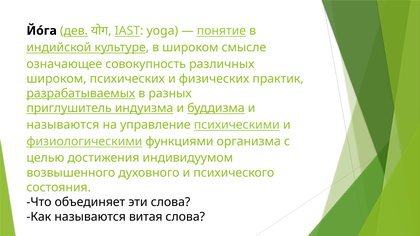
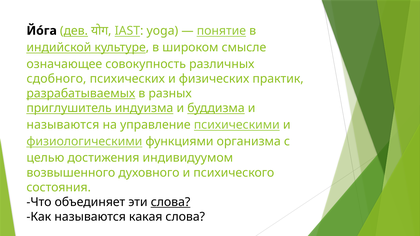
широком: широком -> сдобного (56, 79)
слова underline: none -> present (171, 202)
витая: витая -> какая (146, 217)
